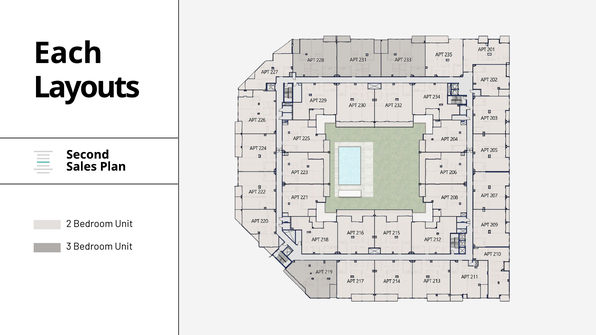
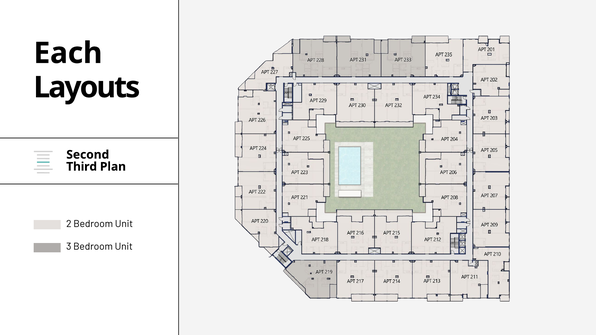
Sales: Sales -> Third (82, 167)
